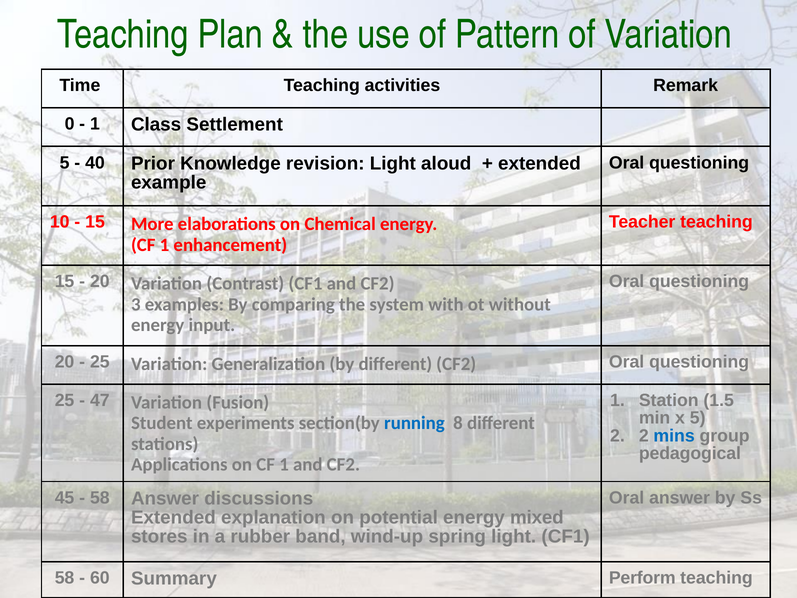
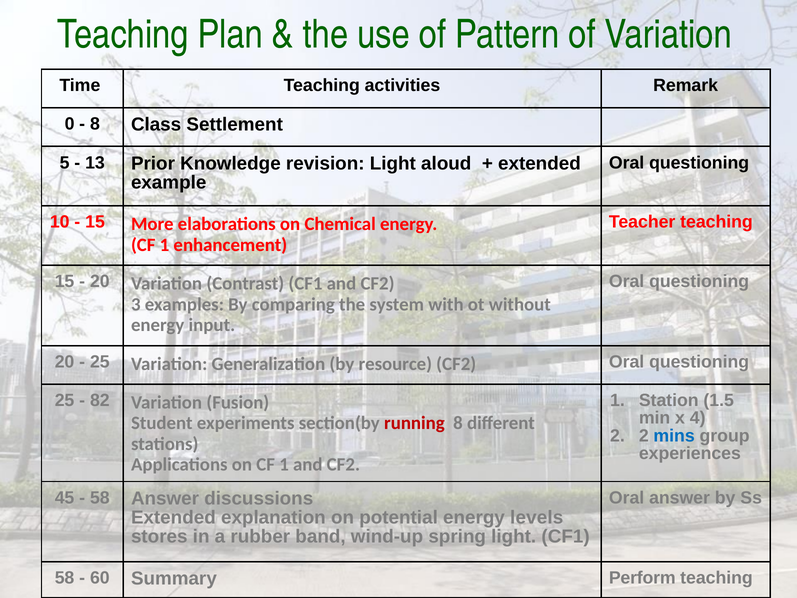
1: 1 -> 8 (95, 124)
40: 40 -> 13 (95, 163)
by different: different -> resource (395, 364)
47: 47 -> 82 (100, 400)
x 5: 5 -> 4 (698, 418)
running colour: blue -> red (414, 423)
pedagogical: pedagogical -> experiences (690, 453)
mixed: mixed -> levels (537, 517)
